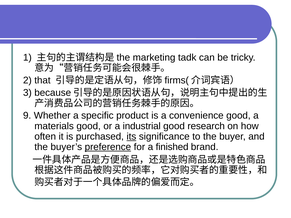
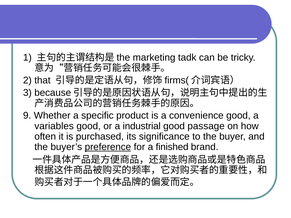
materials: materials -> variables (54, 126)
research: research -> passage (206, 126)
its underline: present -> none (131, 137)
